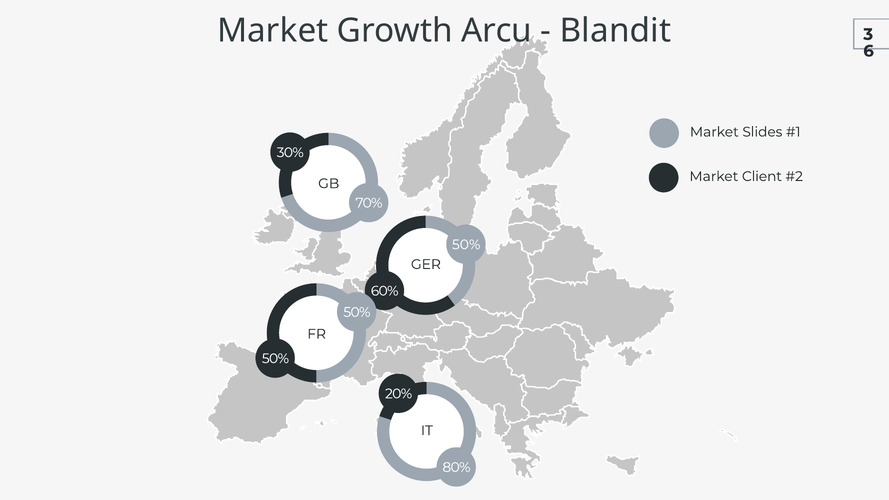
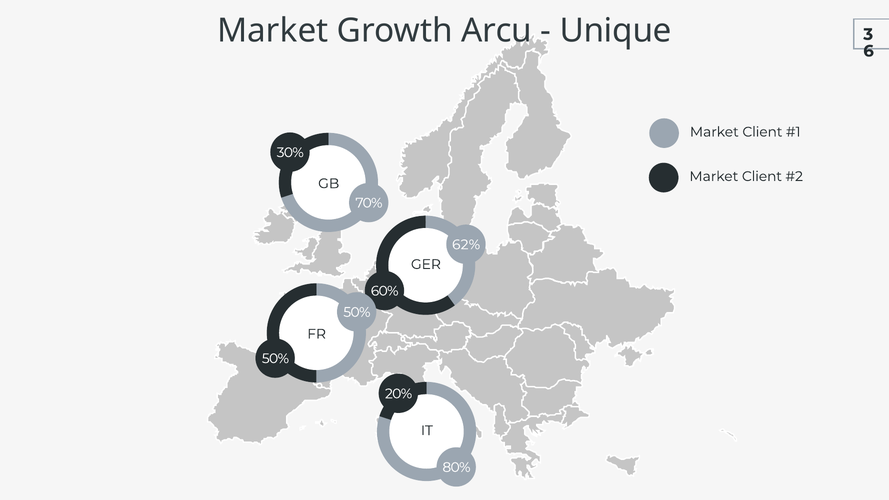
Blandit: Blandit -> Unique (616, 31)
Slides: Slides -> Client (762, 132)
50%: 50% -> 62% (466, 245)
